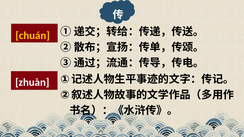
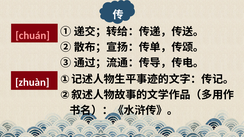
chuán colour: yellow -> pink (33, 36)
